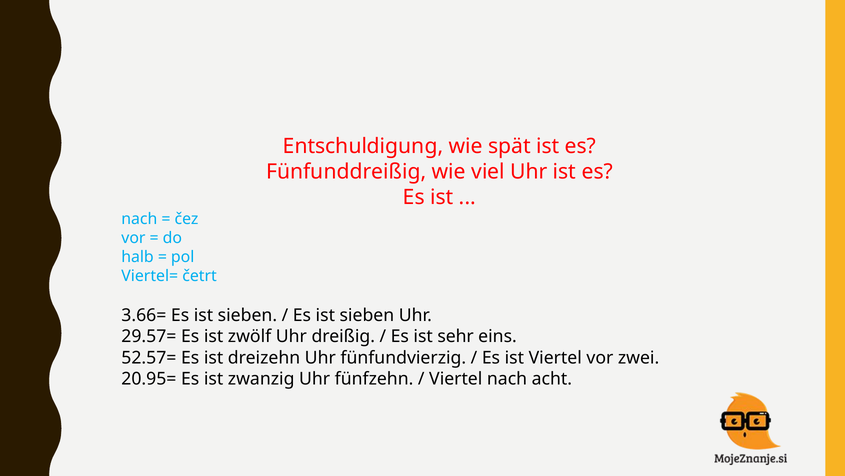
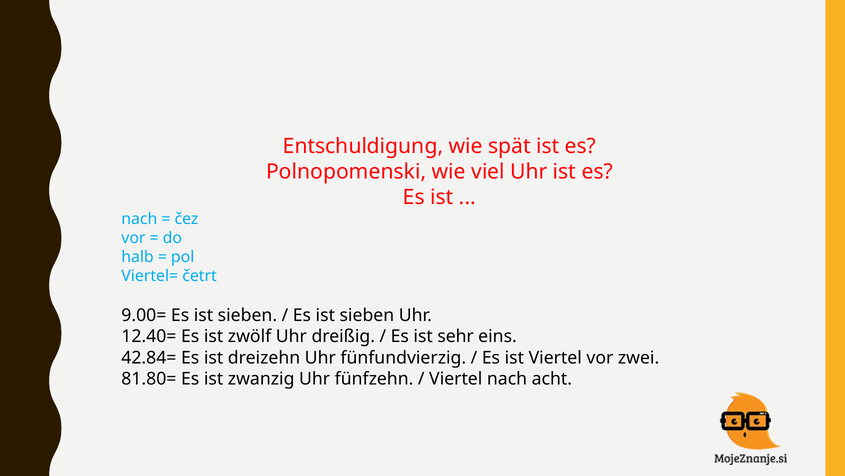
Fünfunddreißig: Fünfunddreißig -> Polnopomenski (346, 172)
3.66=: 3.66= -> 9.00= (144, 315)
29.57=: 29.57= -> 12.40= (149, 336)
52.57=: 52.57= -> 42.84= (149, 357)
20.95=: 20.95= -> 81.80= (149, 378)
